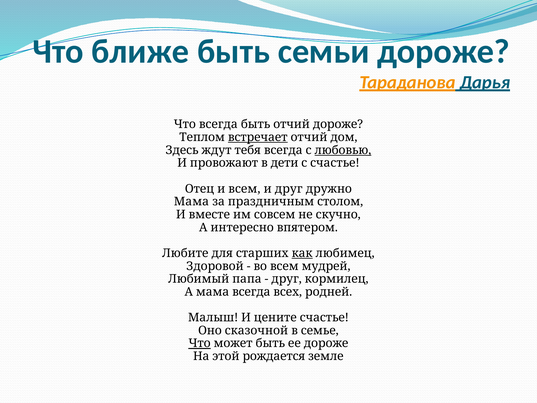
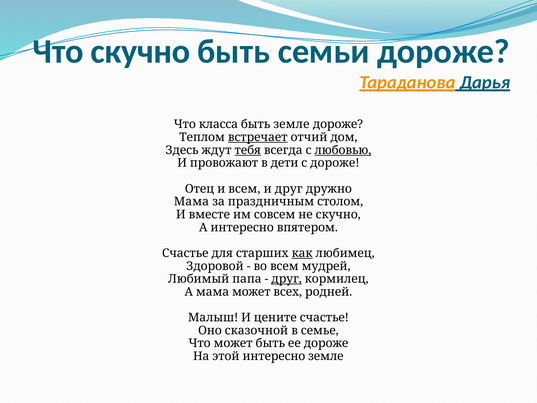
Что ближе: ближе -> скучно (140, 52)
Что всегда: всегда -> класса (218, 124)
быть отчий: отчий -> земле (291, 124)
тебя underline: none -> present (248, 150)
с счастье: счастье -> дороже (335, 163)
Любите: Любите -> Счастье (185, 253)
друг underline: none -> present (287, 279)
мама всегда: всегда -> может (251, 292)
Что underline: present -> none (200, 343)
этой рождается: рождается -> интересно (274, 356)
